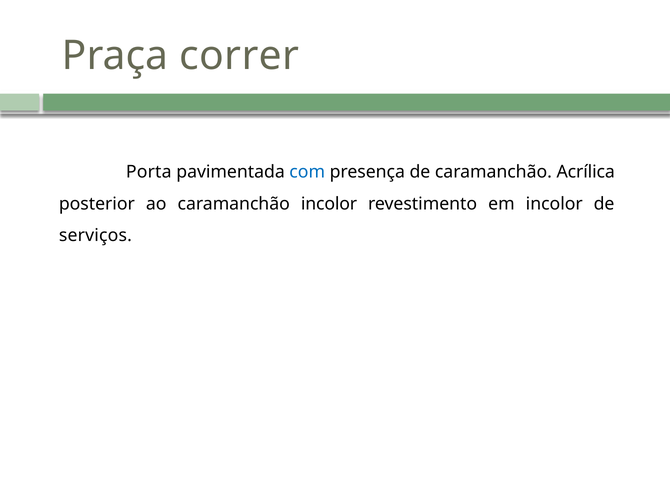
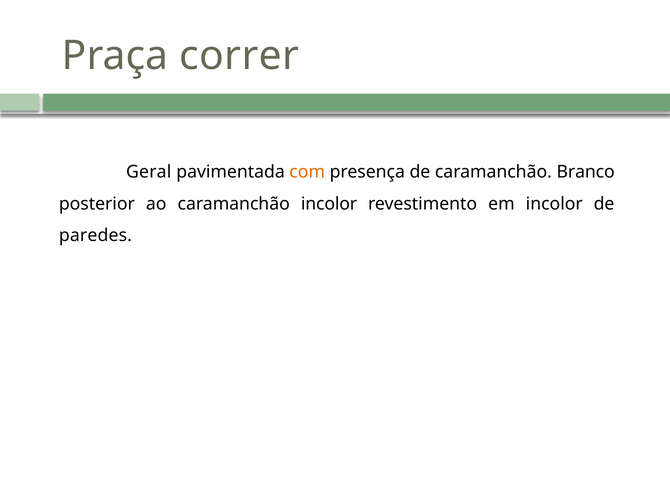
Porta: Porta -> Geral (149, 172)
com colour: blue -> orange (307, 172)
Acrílica: Acrílica -> Branco (586, 172)
serviços: serviços -> paredes (95, 236)
